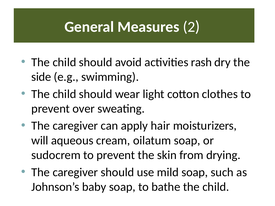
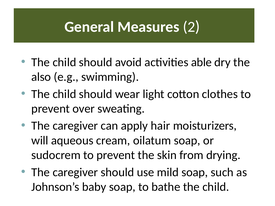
rash: rash -> able (201, 62)
side: side -> also (41, 77)
